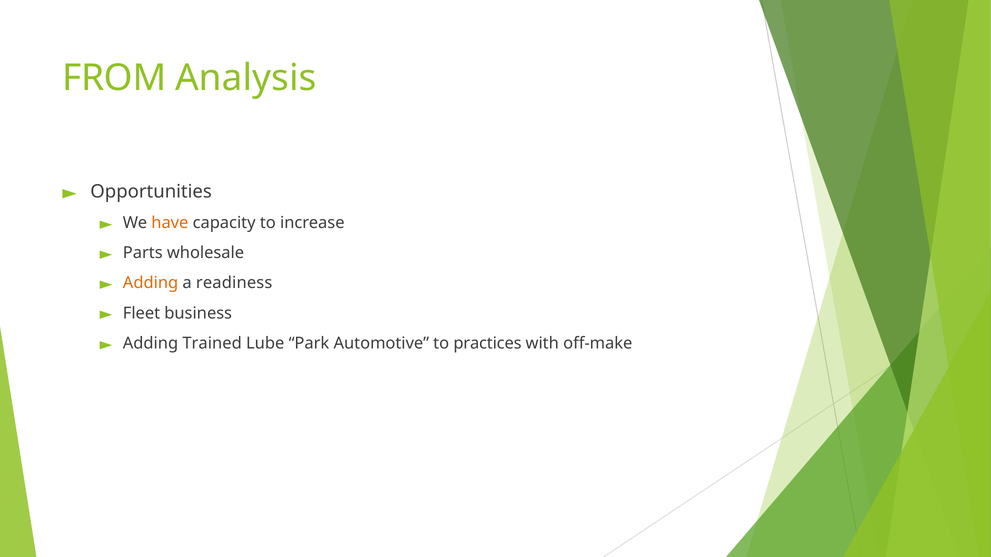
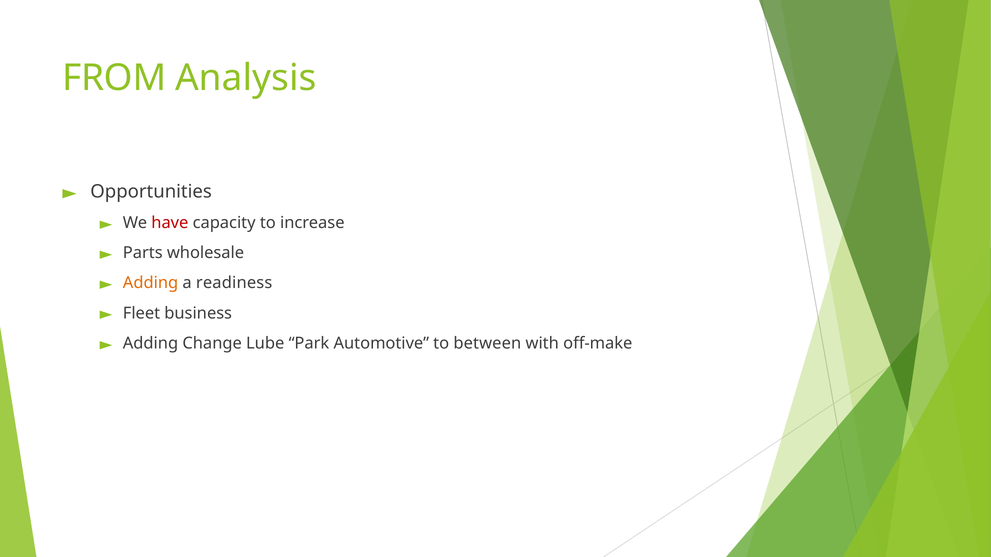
have colour: orange -> red (170, 223)
Trained: Trained -> Change (212, 343)
practices: practices -> between (487, 343)
